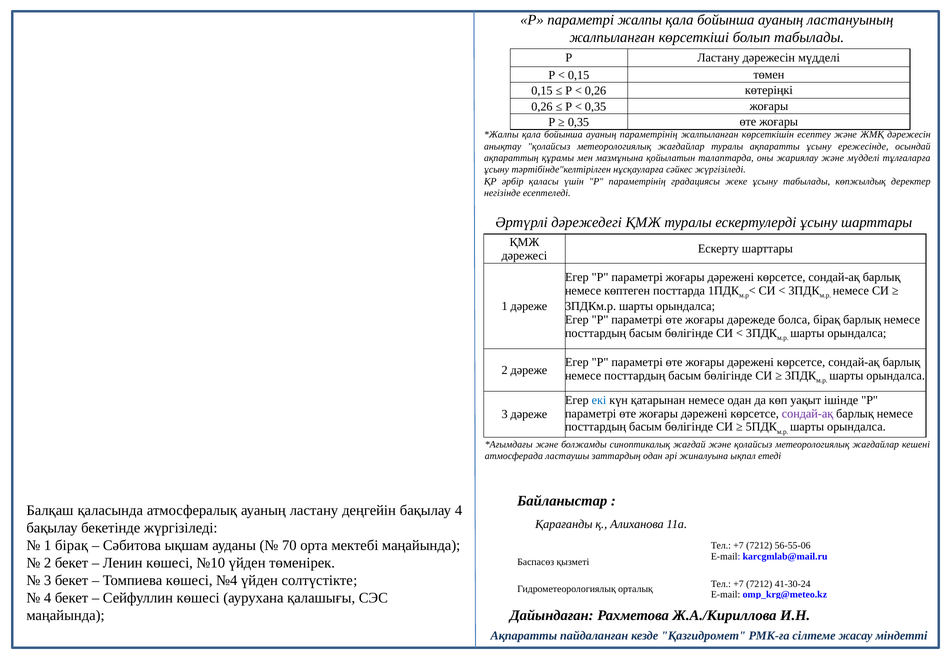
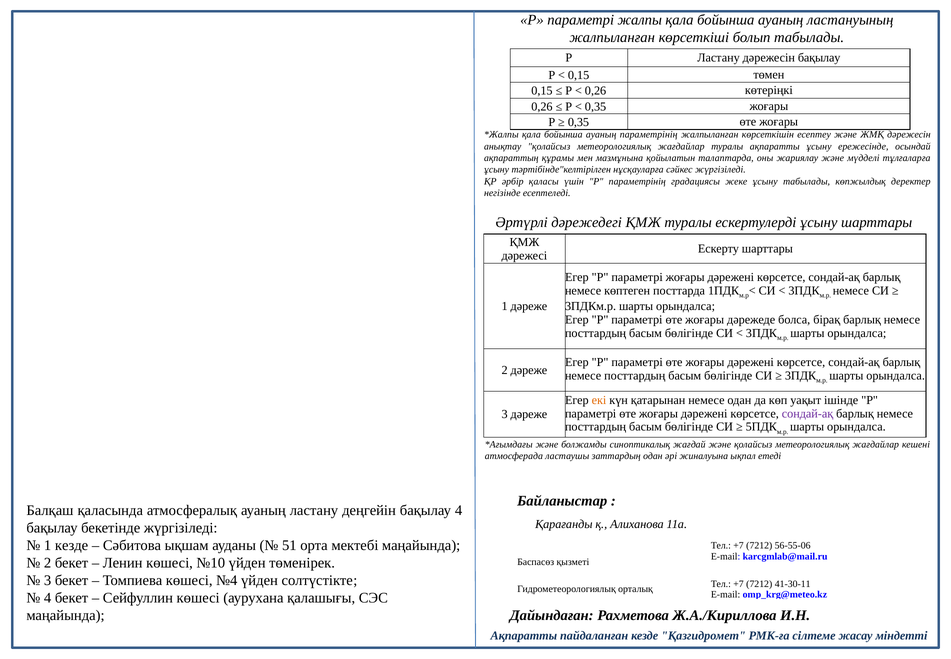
дәрежесін мүдделі: мүдделі -> бақылау (819, 58)
екі colour: blue -> orange (599, 400)
1 бірақ: бірақ -> кезде (72, 545)
70: 70 -> 51 (289, 545)
41-30-24: 41-30-24 -> 41-30-11 (793, 583)
